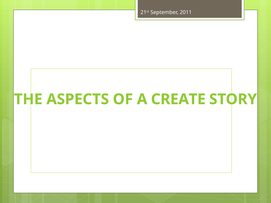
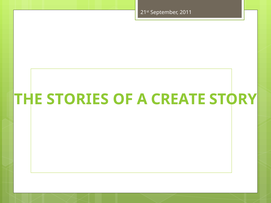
ASPECTS: ASPECTS -> STORIES (78, 99)
